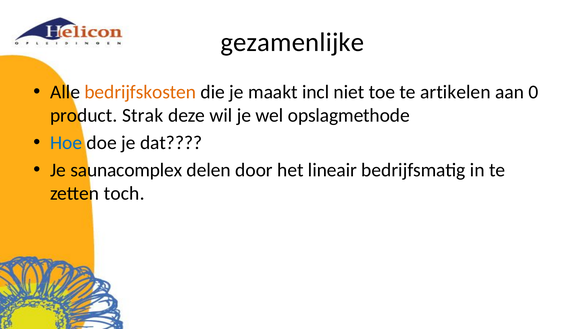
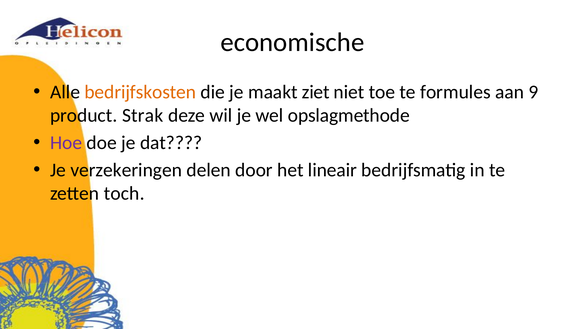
gezamenlijke: gezamenlijke -> economische (292, 42)
incl: incl -> ziet (316, 92)
artikelen: artikelen -> formules (455, 92)
0: 0 -> 9 (533, 92)
Hoe colour: blue -> purple (66, 143)
saunacomplex: saunacomplex -> verzekeringen (126, 170)
